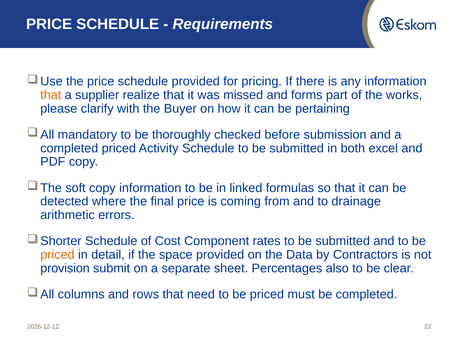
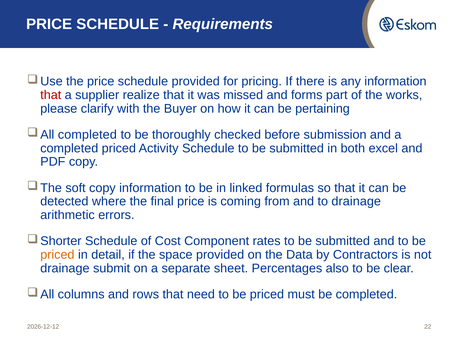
that colour: orange -> red (51, 95)
mandatory: mandatory -> completed (87, 135)
provision: provision -> drainage (65, 268)
